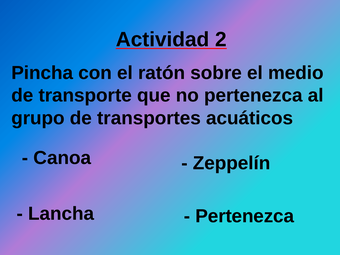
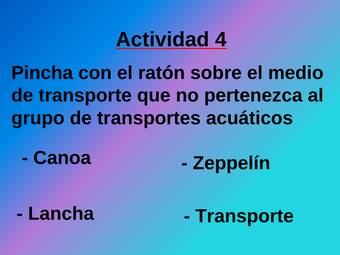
2: 2 -> 4 (221, 39)
Pertenezca: Pertenezca -> Transporte (245, 216)
